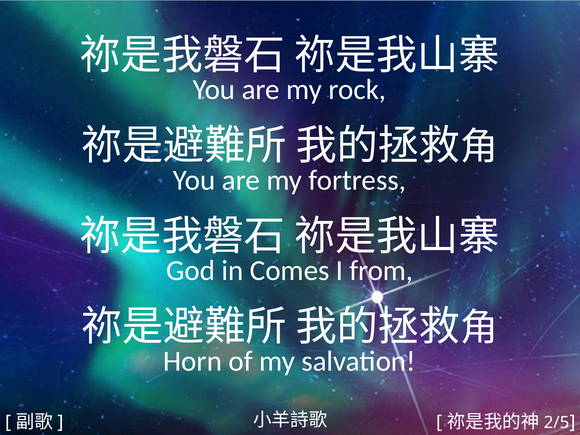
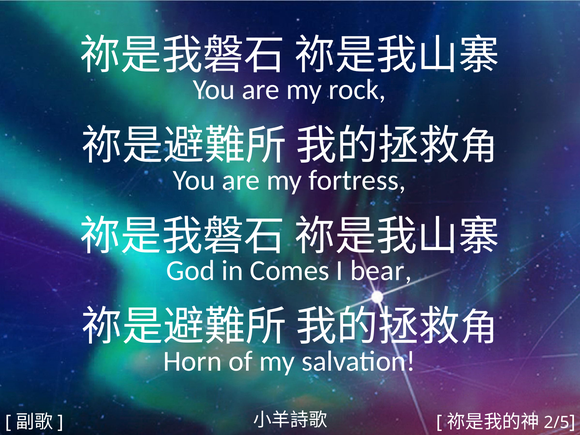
from: from -> bear (381, 271)
